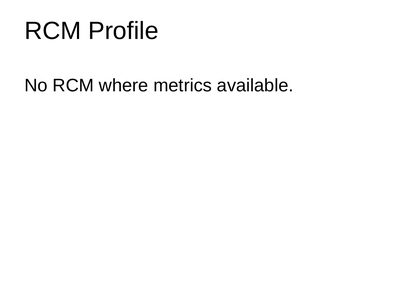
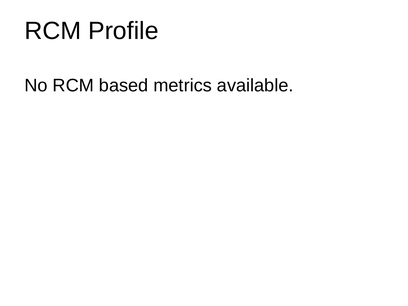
where: where -> based (124, 86)
